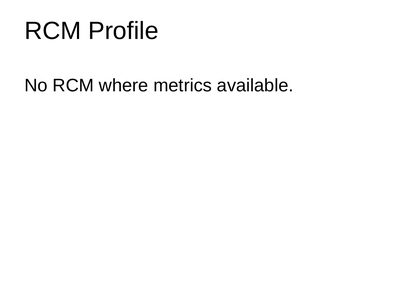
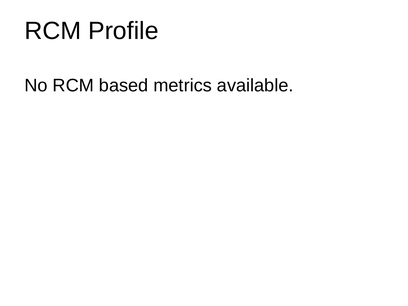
where: where -> based (124, 86)
